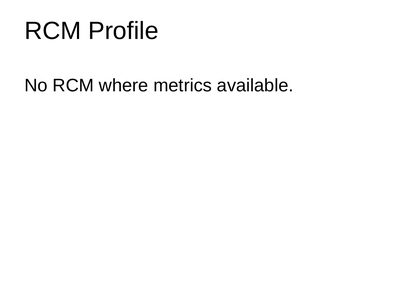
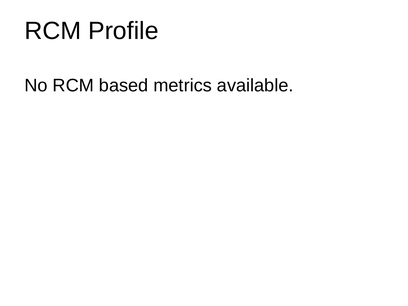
where: where -> based (124, 86)
